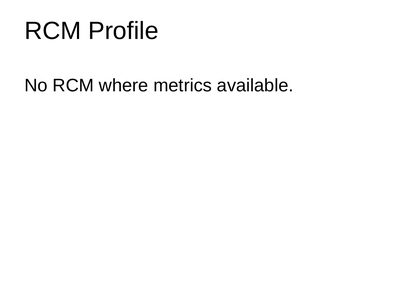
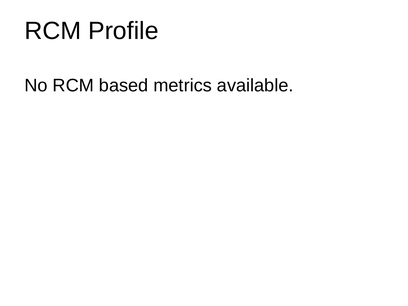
where: where -> based (124, 86)
